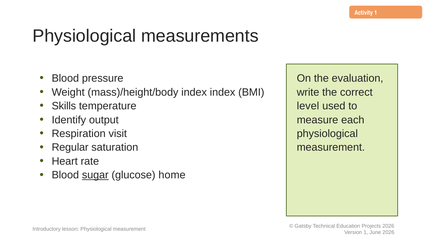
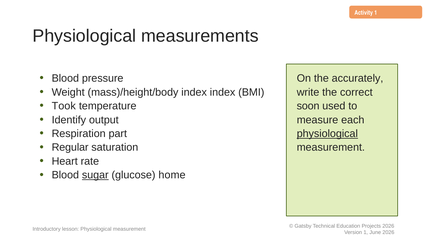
evaluation: evaluation -> accurately (358, 78)
Skills: Skills -> Took (64, 106)
level: level -> soon (308, 106)
visit: visit -> part (118, 134)
physiological underline: none -> present (327, 134)
